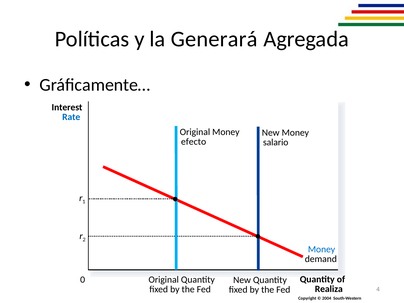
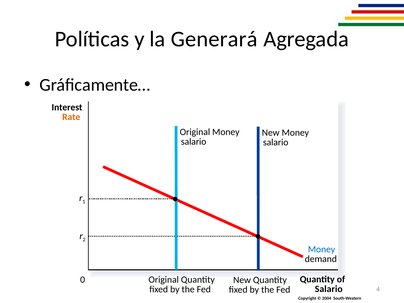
Rate colour: blue -> orange (71, 117)
efecto: efecto -> salario (194, 142)
Realiza: Realiza -> Salario (329, 289)
